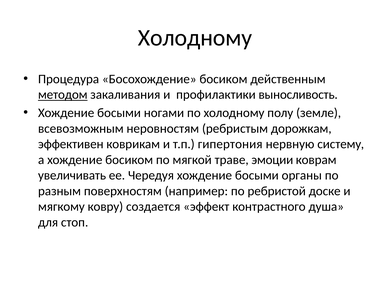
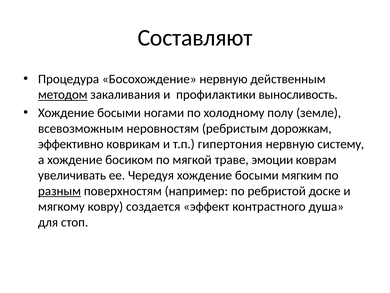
Холодному: Холодному -> Составляют (195, 38)
Босохождение босиком: босиком -> нервную (224, 79)
эффективен: эффективен -> эффективно (71, 144)
органы: органы -> мягким (302, 175)
разным underline: none -> present (59, 191)
